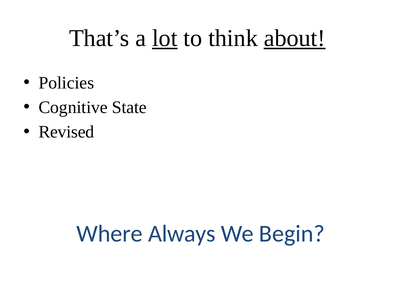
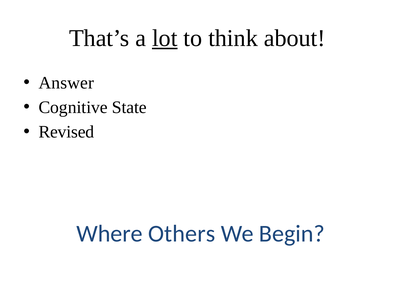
about underline: present -> none (295, 38)
Policies: Policies -> Answer (66, 83)
Always: Always -> Others (182, 234)
